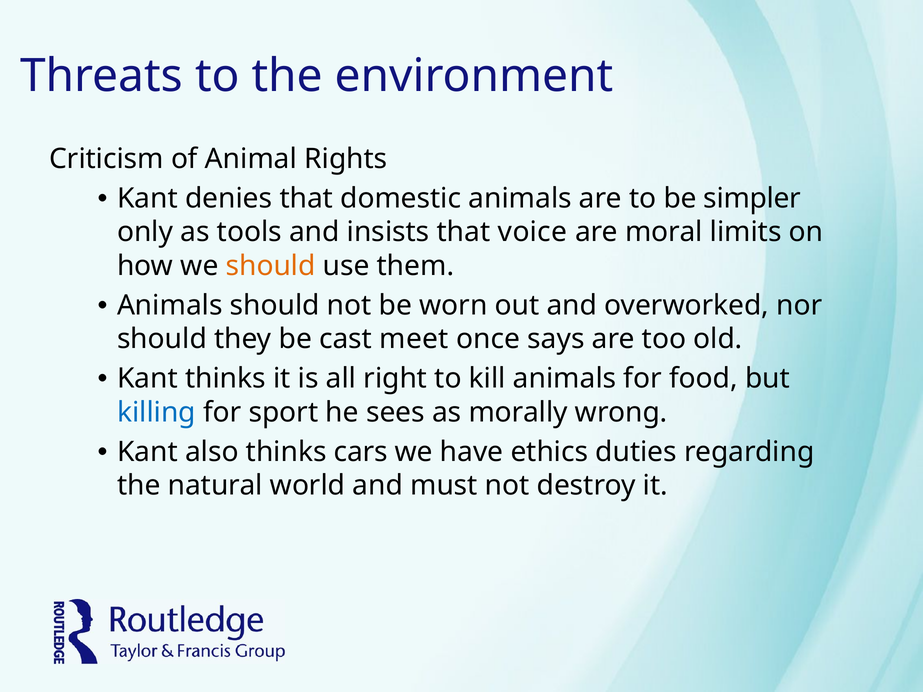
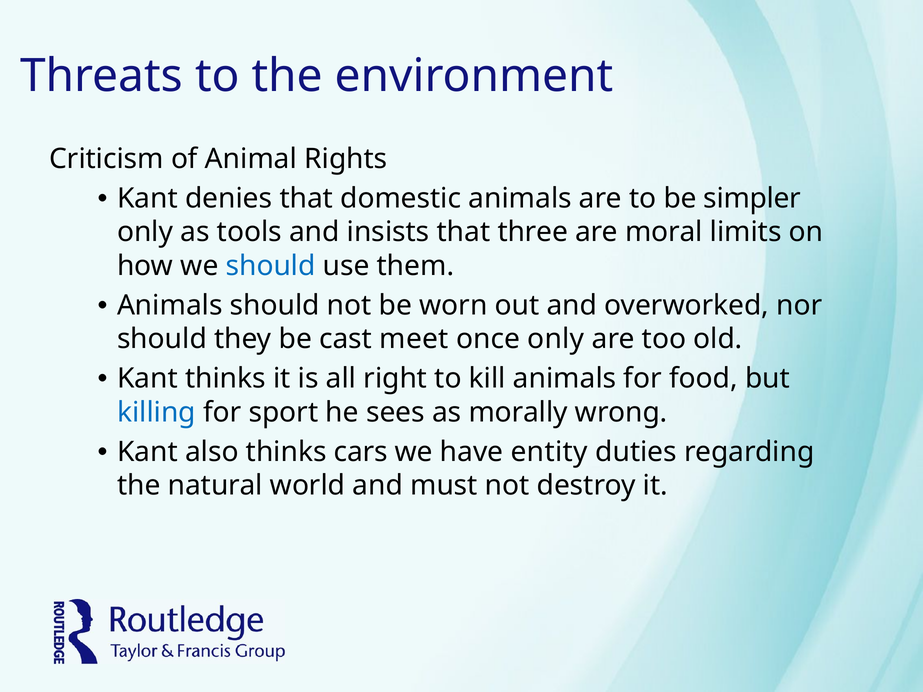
voice: voice -> three (533, 232)
should colour: orange -> blue (271, 266)
once says: says -> only (556, 339)
ethics: ethics -> entity (549, 452)
